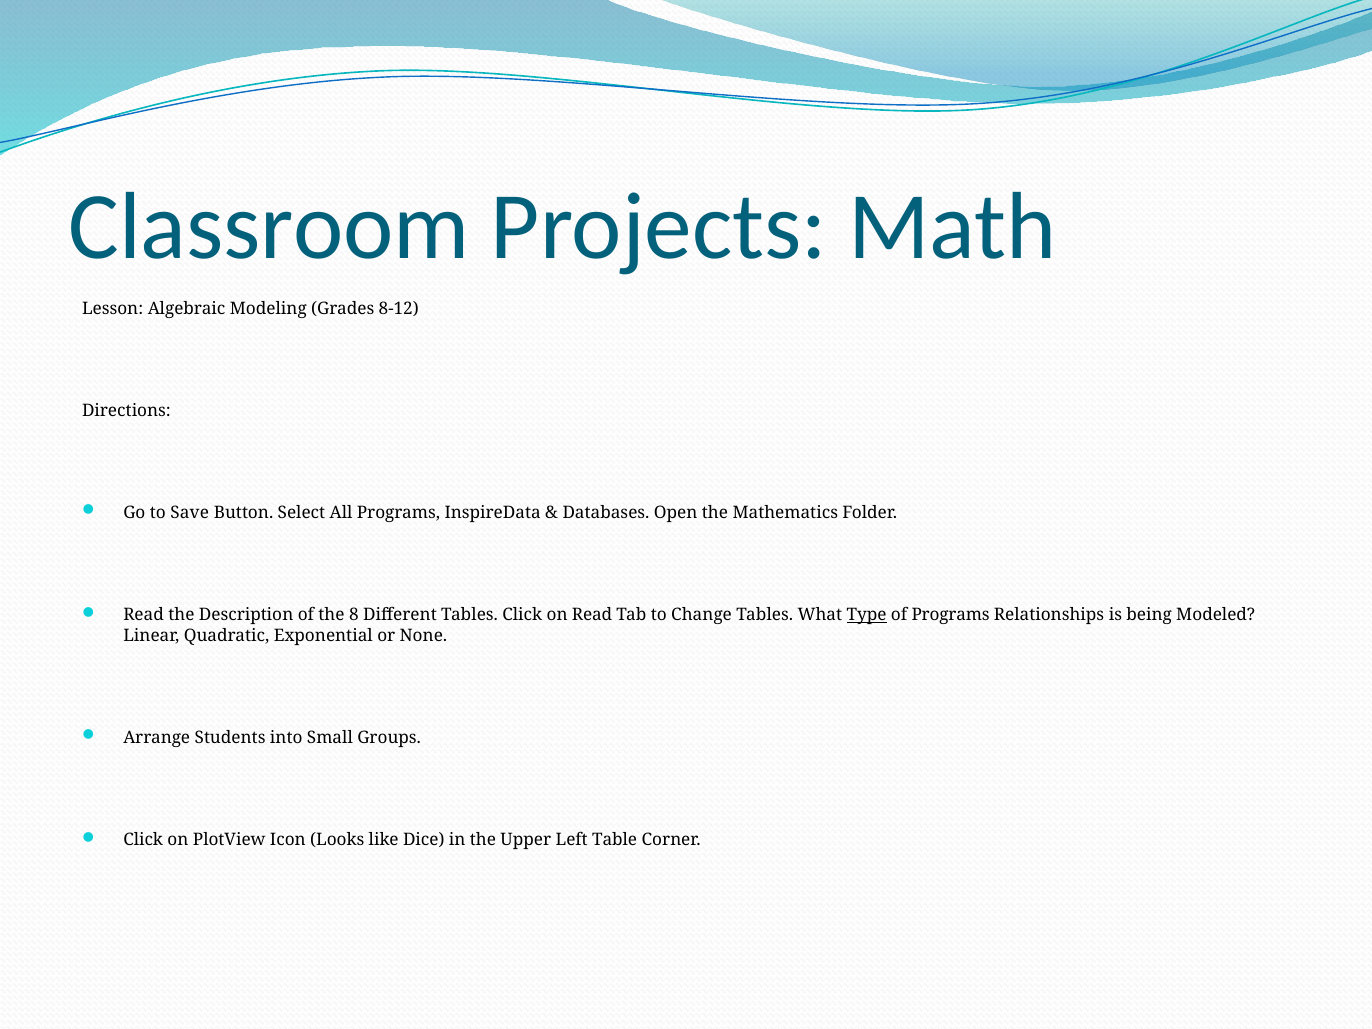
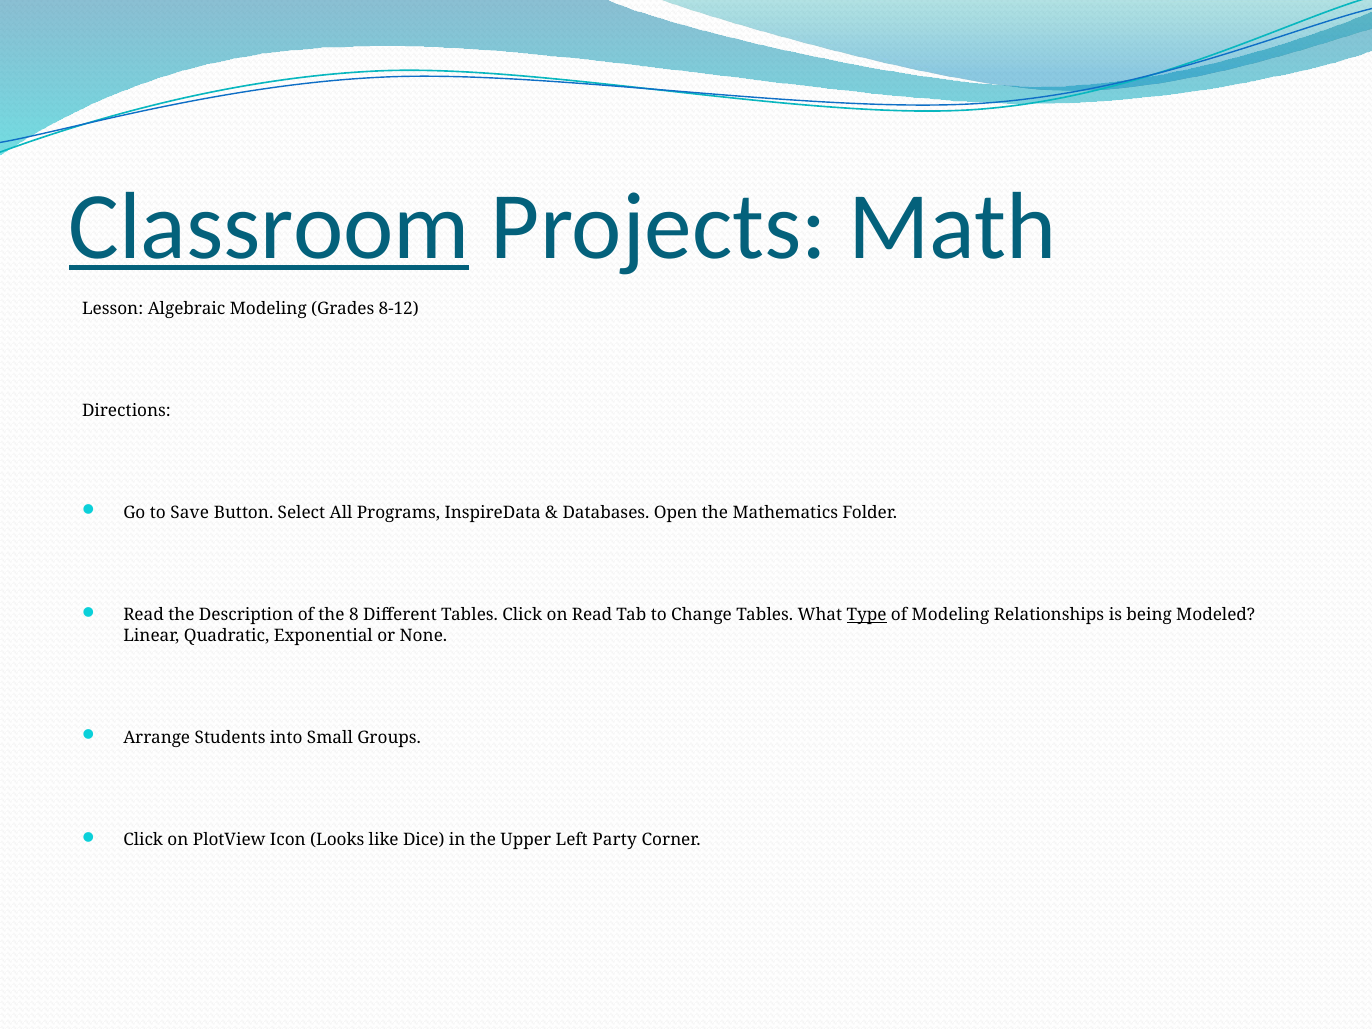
Classroom underline: none -> present (269, 227)
of Programs: Programs -> Modeling (950, 615)
Table: Table -> Party (615, 840)
